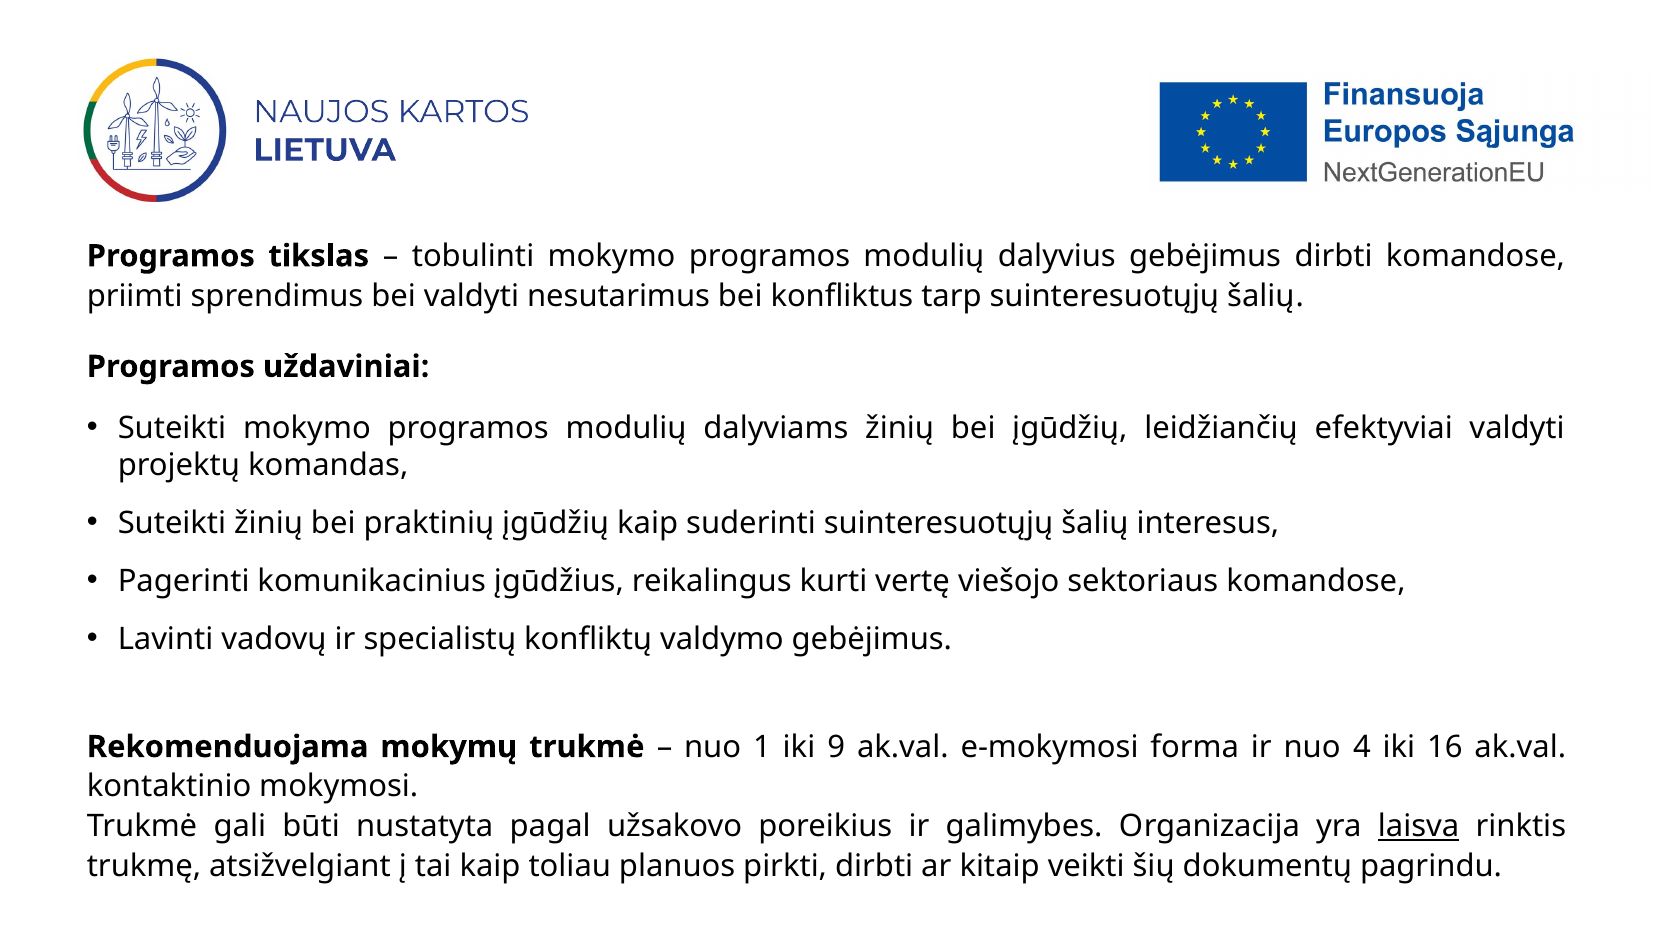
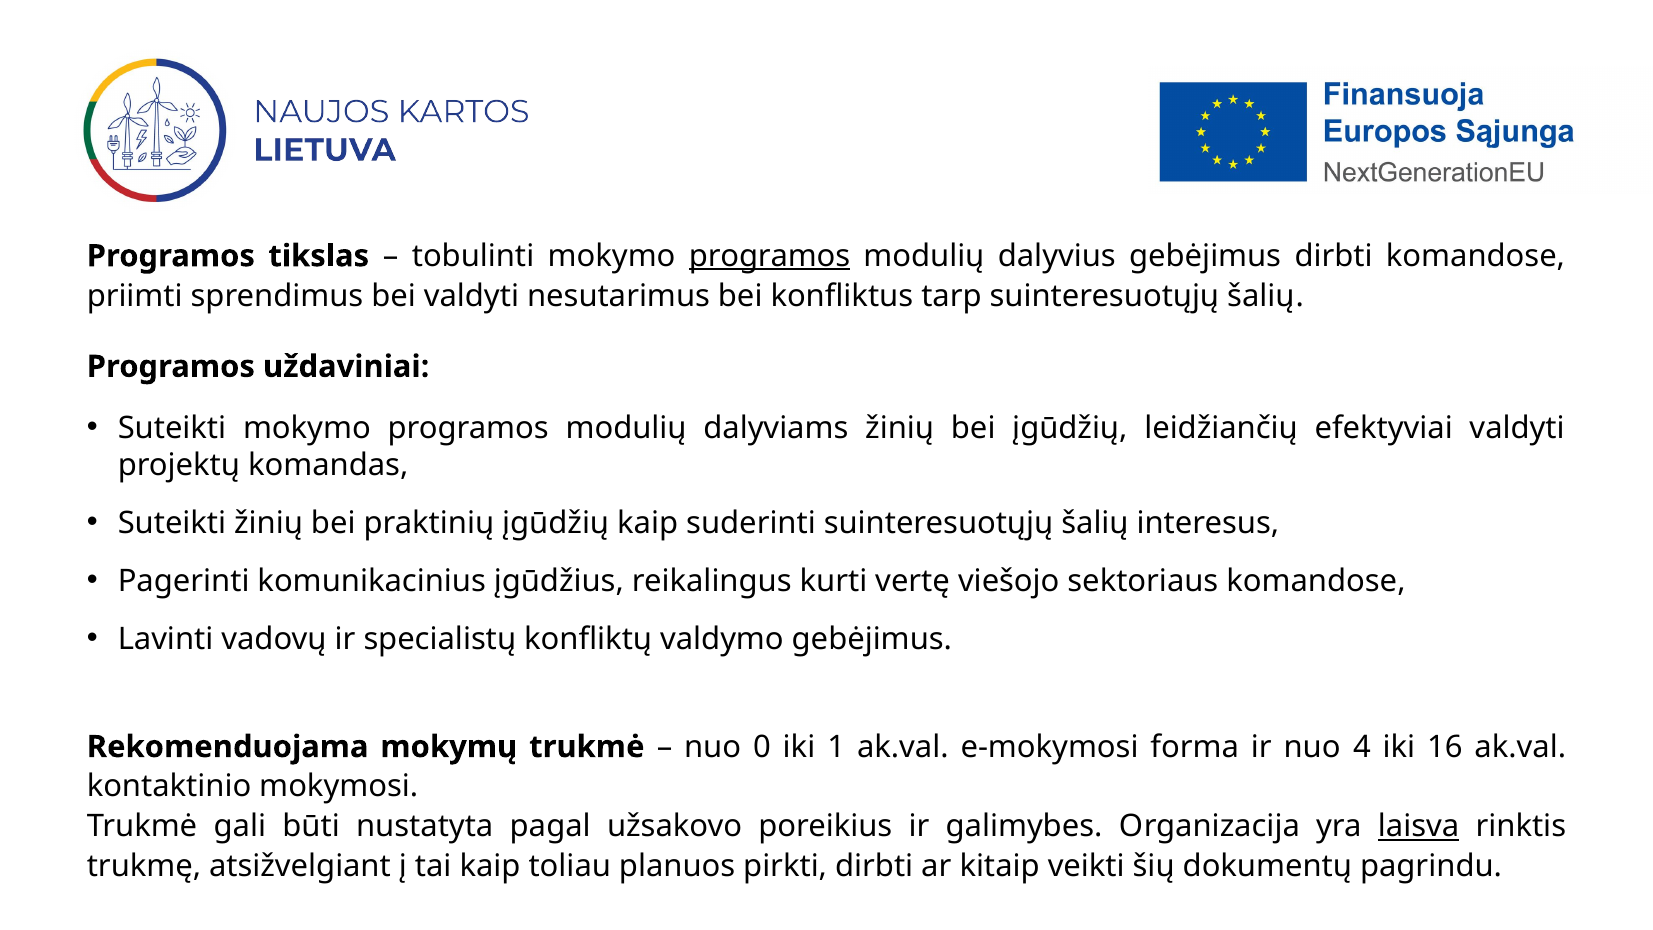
programos underline: none -> present (770, 256)
1: 1 -> 0 (762, 747)
9: 9 -> 1 (836, 747)
